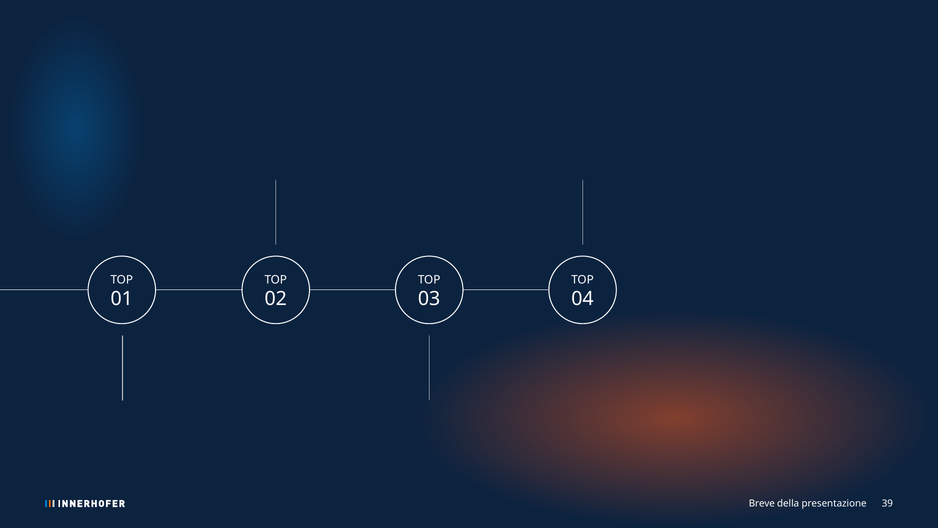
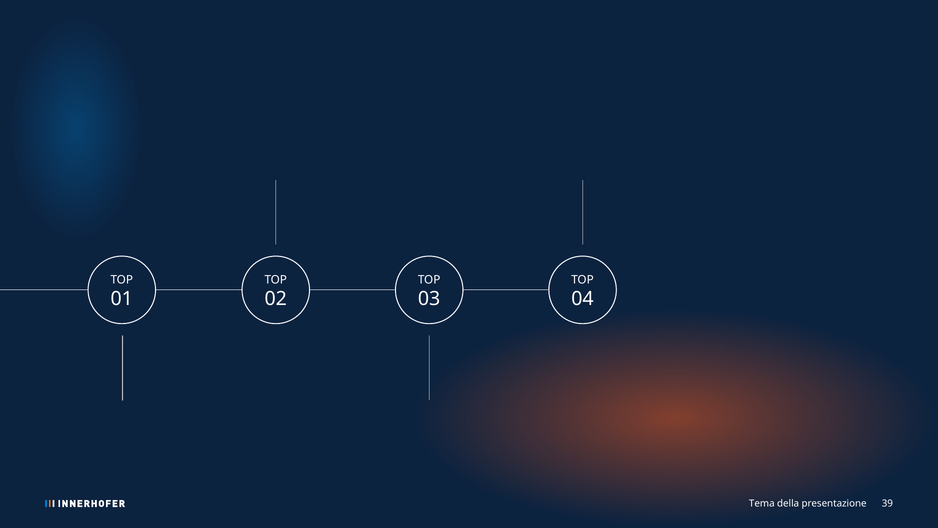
Breve: Breve -> Tema (762, 503)
